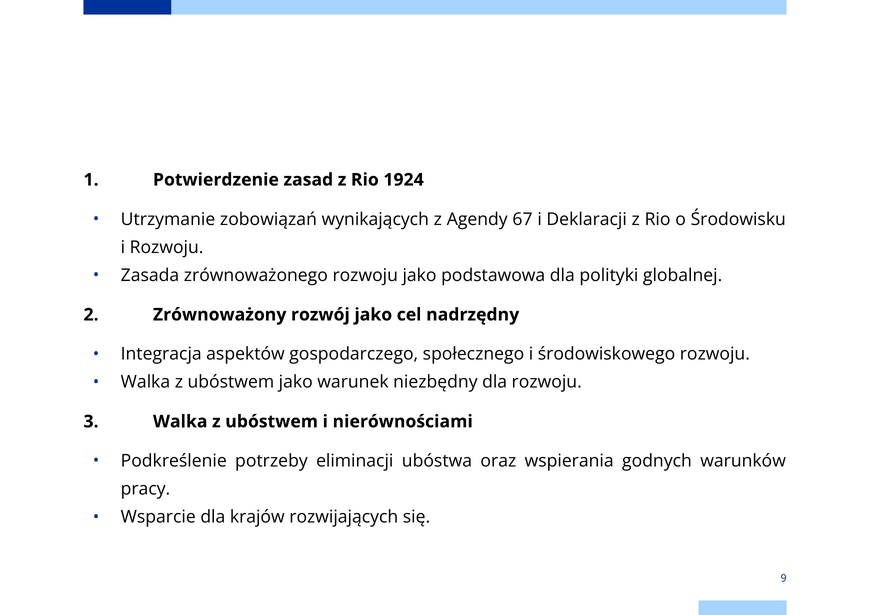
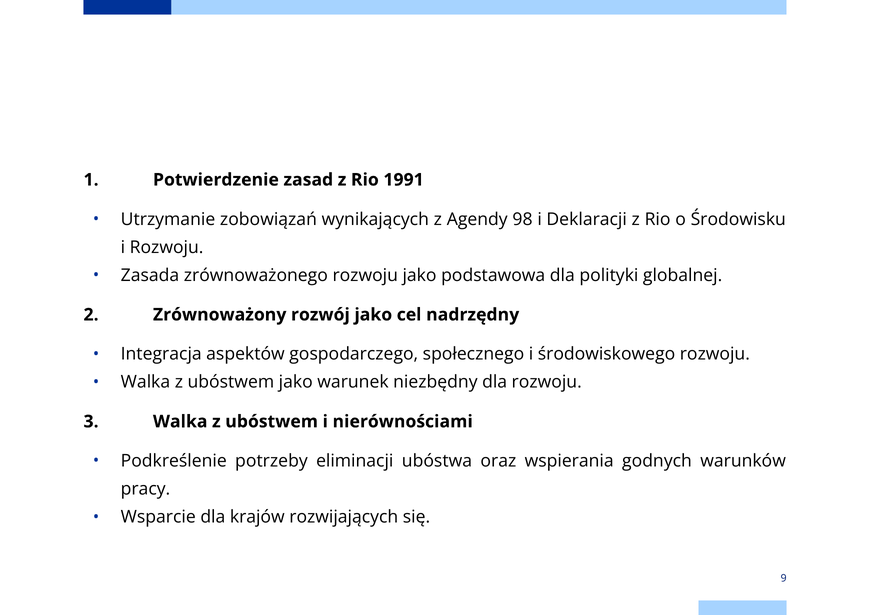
1924: 1924 -> 1991 (404, 180)
67: 67 -> 98 (522, 219)
